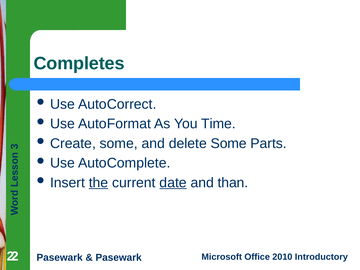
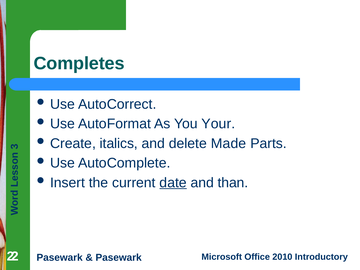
Time: Time -> Your (218, 124)
Create some: some -> italics (119, 143)
delete Some: Some -> Made (229, 143)
the underline: present -> none (99, 183)
